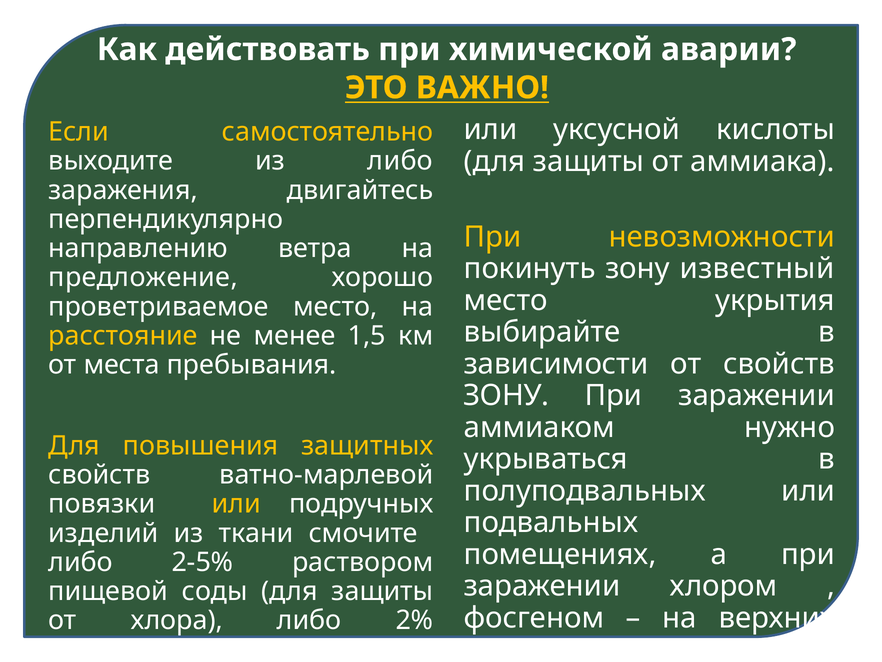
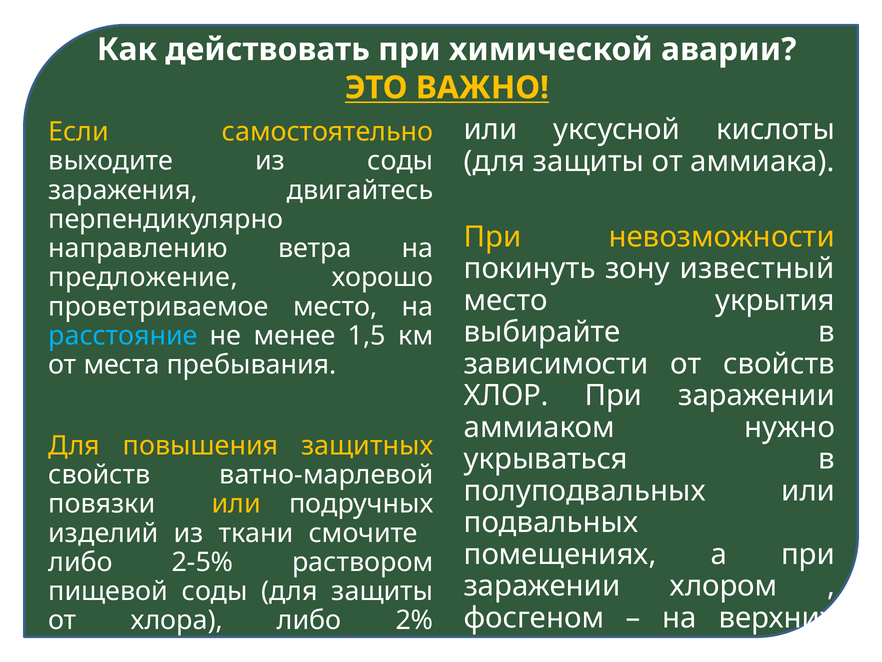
из либо: либо -> соды (400, 161)
расстояние colour: yellow -> light blue (123, 336)
ЗОНУ: ЗОНУ -> ХЛОР (506, 395)
